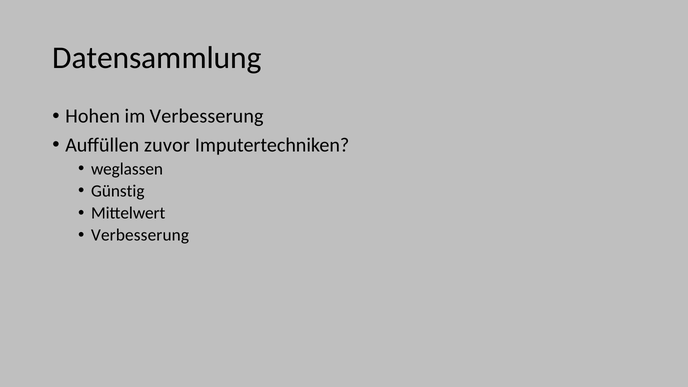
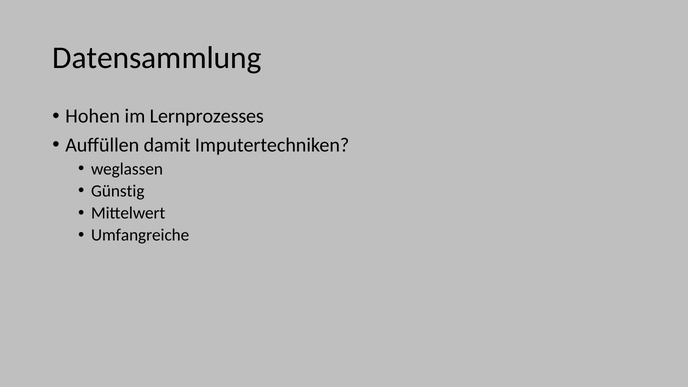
im Verbesserung: Verbesserung -> Lernprozesses (207, 116)
zuvor: zuvor -> damit (167, 145)
Verbesserung: Verbesserung -> Umfangreiche (140, 235)
